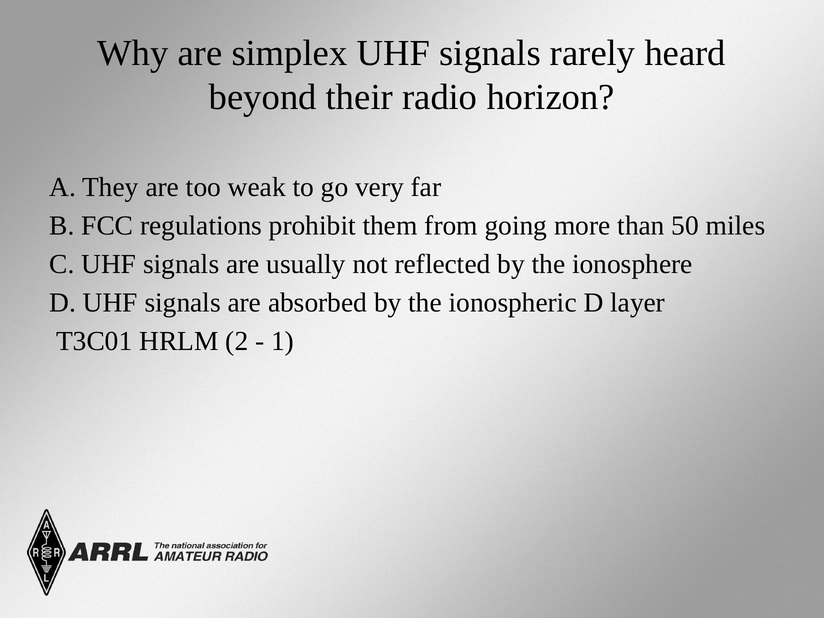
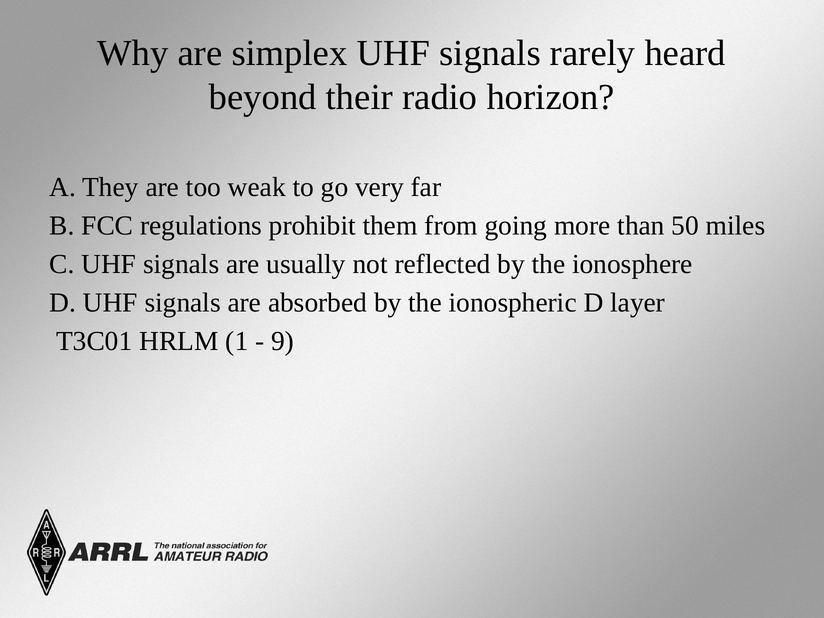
2: 2 -> 1 (237, 341)
1: 1 -> 9 (283, 341)
